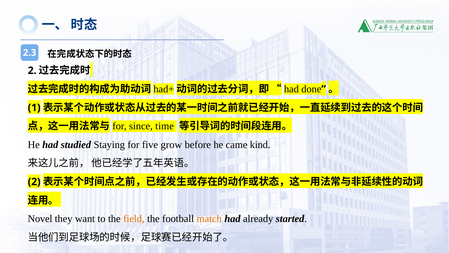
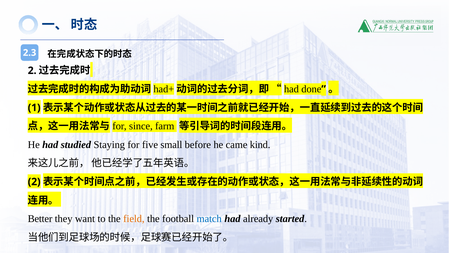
time: time -> farm (165, 126)
grow: grow -> small (171, 144)
Novel: Novel -> Better (40, 218)
match colour: orange -> blue (209, 218)
